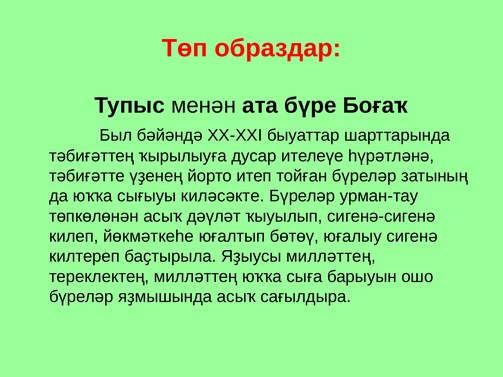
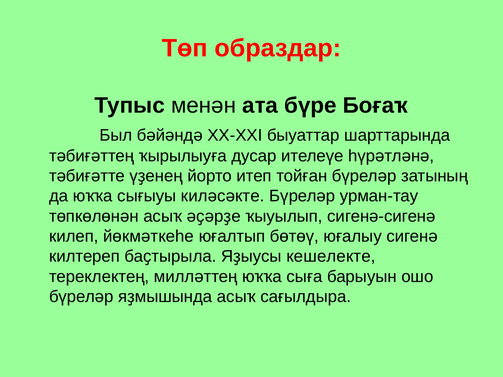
дәүләт: дәүләт -> әҫәрҙе (214, 216)
Яҙыусы милләттең: милләттең -> кешелекте (331, 257)
